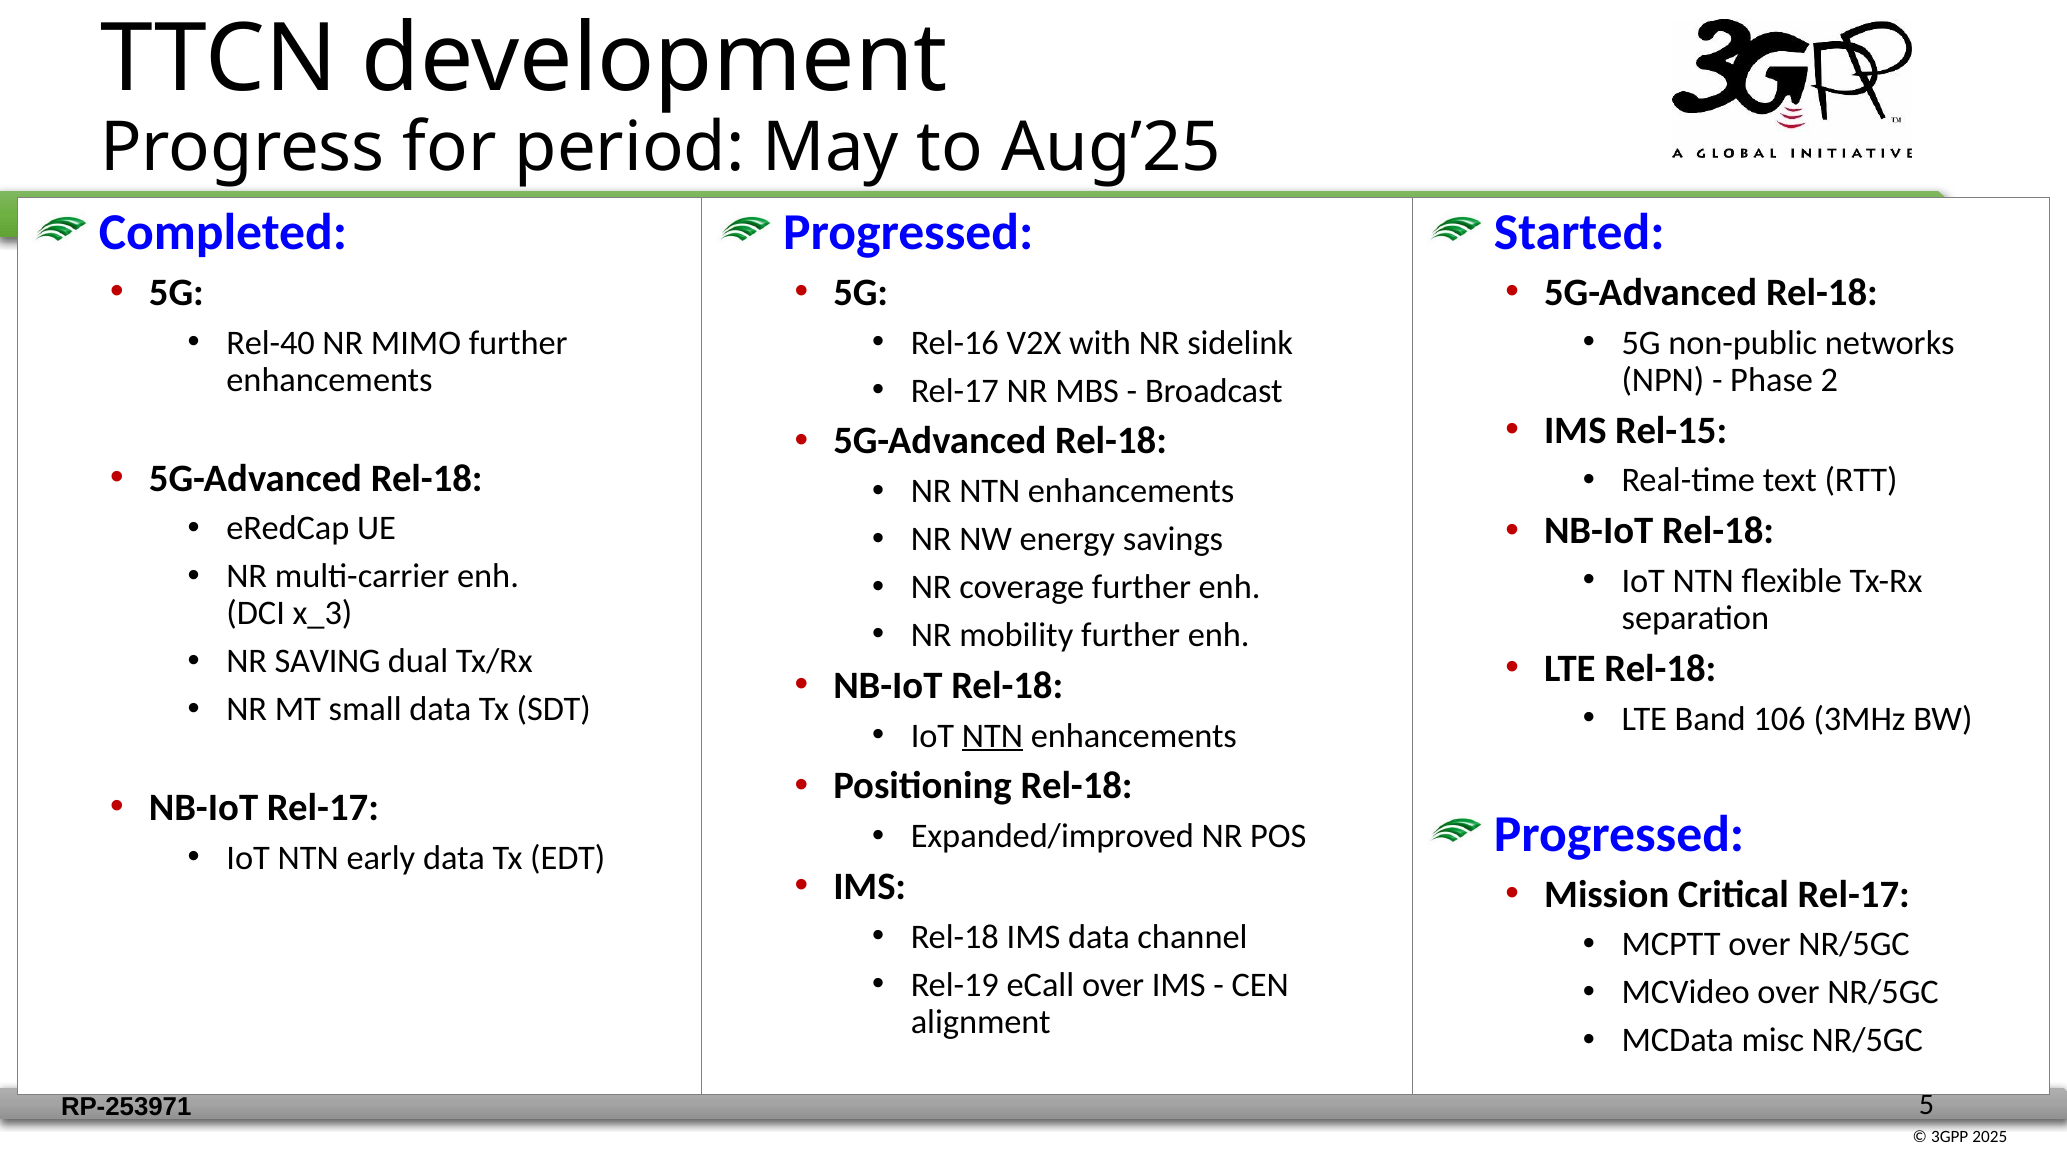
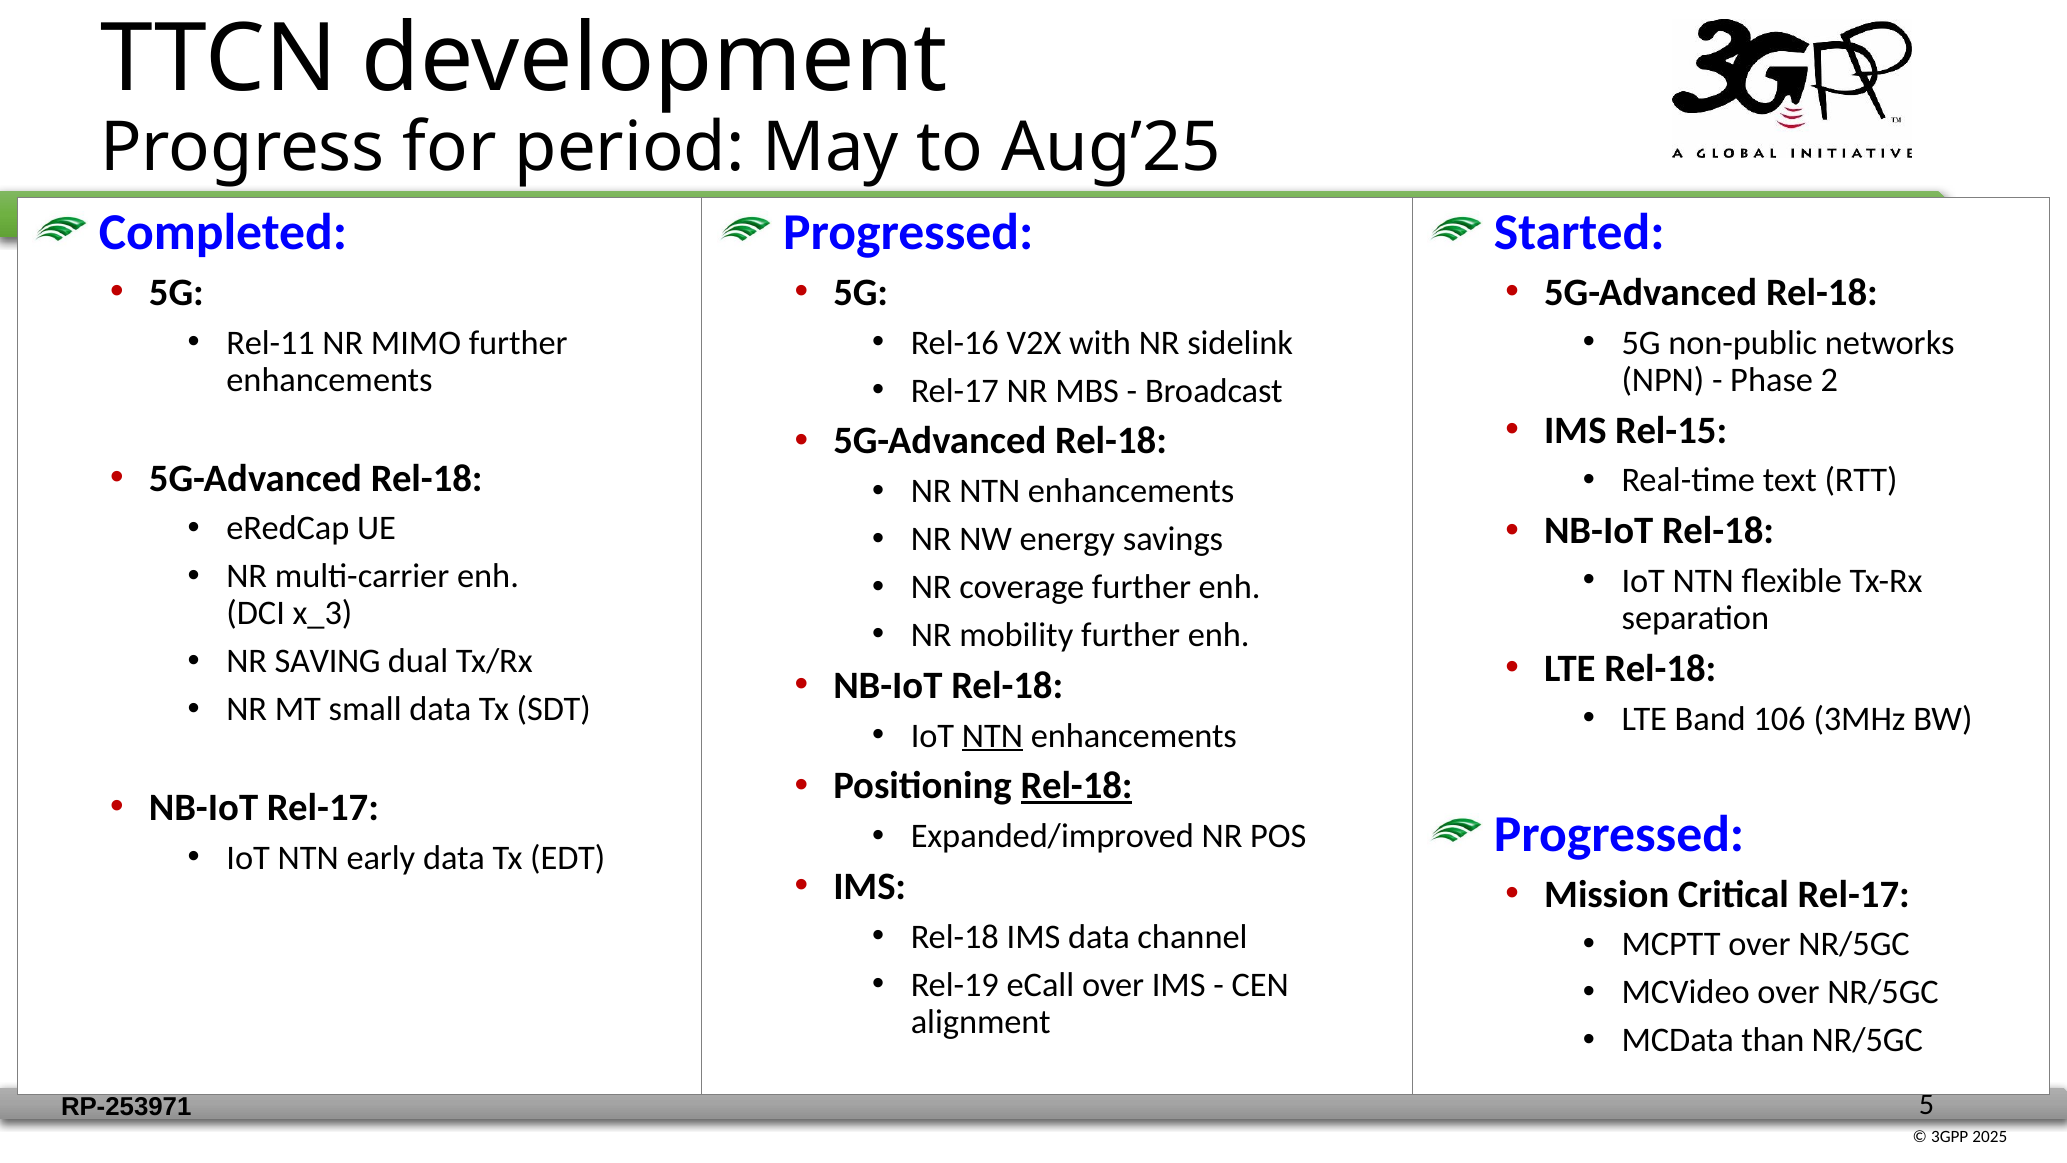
Rel-40: Rel-40 -> Rel-11 (271, 343)
Rel-18 underline: none -> present (1076, 786)
misc: misc -> than (1773, 1040)
